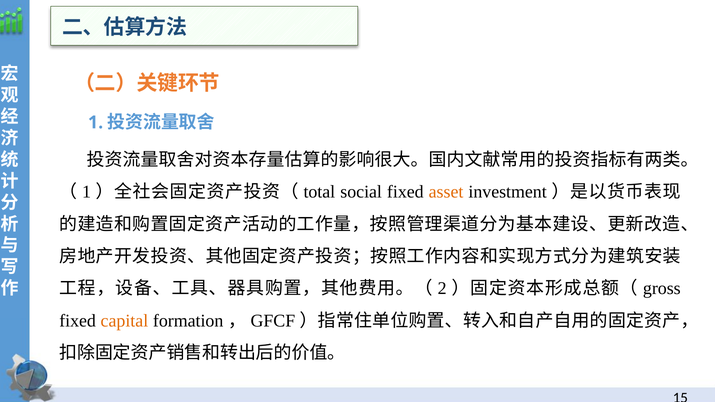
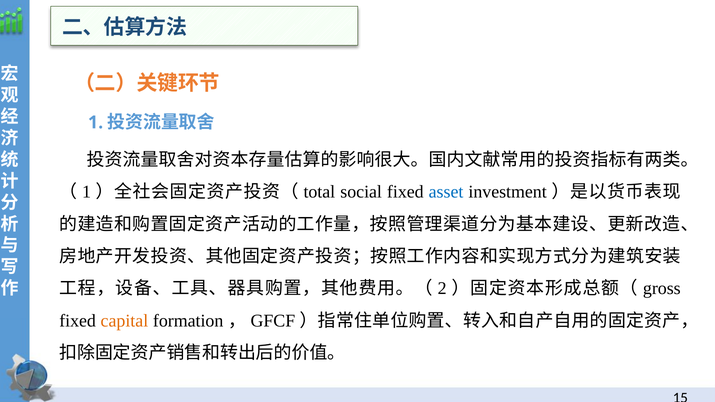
asset colour: orange -> blue (446, 192)
